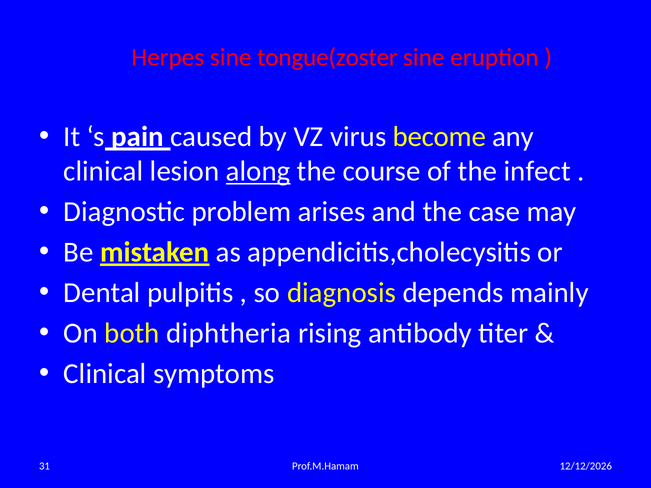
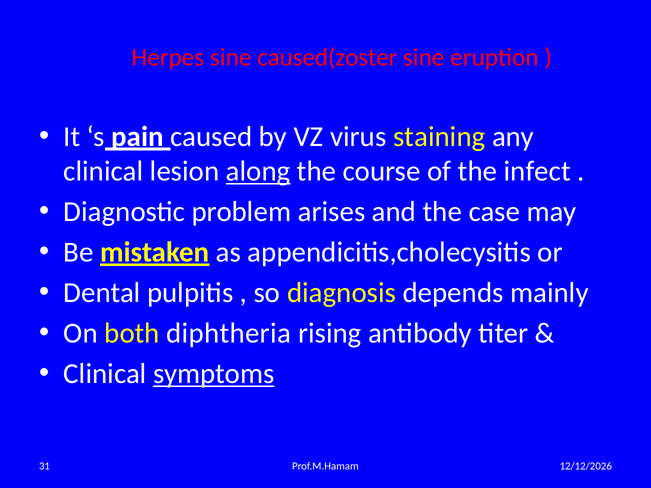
tongue(zoster: tongue(zoster -> caused(zoster (327, 58)
become: become -> staining (439, 137)
symptoms underline: none -> present (214, 374)
